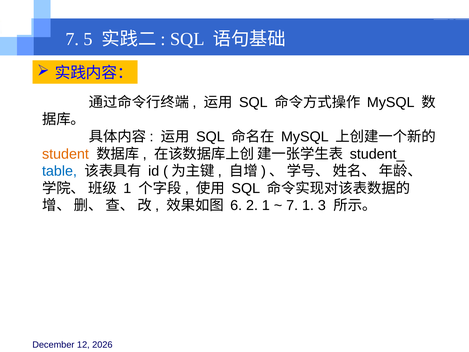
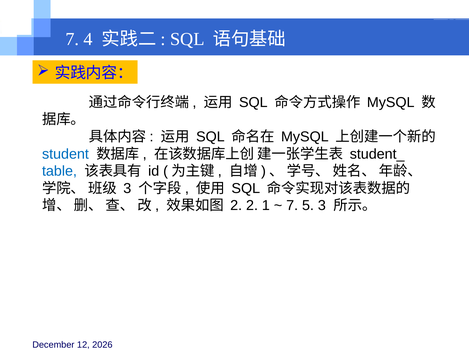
5: 5 -> 4 (88, 39)
student colour: orange -> blue (65, 154)
1: 1 -> 3 (127, 188)
6: 6 -> 2 (236, 205)
7 1: 1 -> 5 (308, 205)
